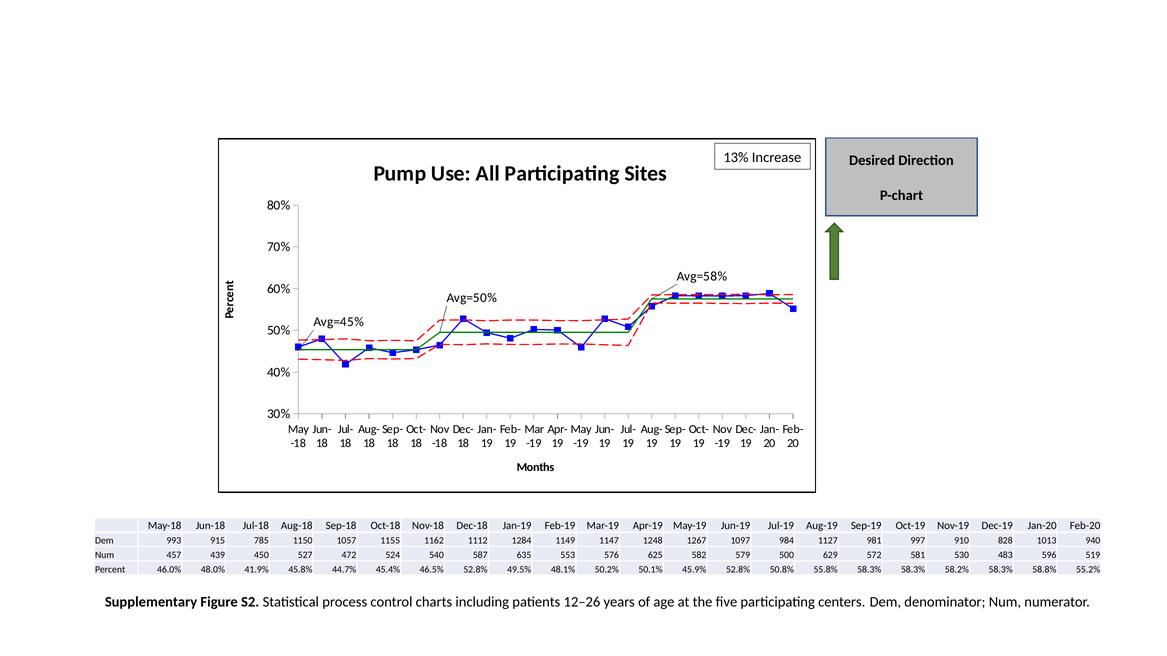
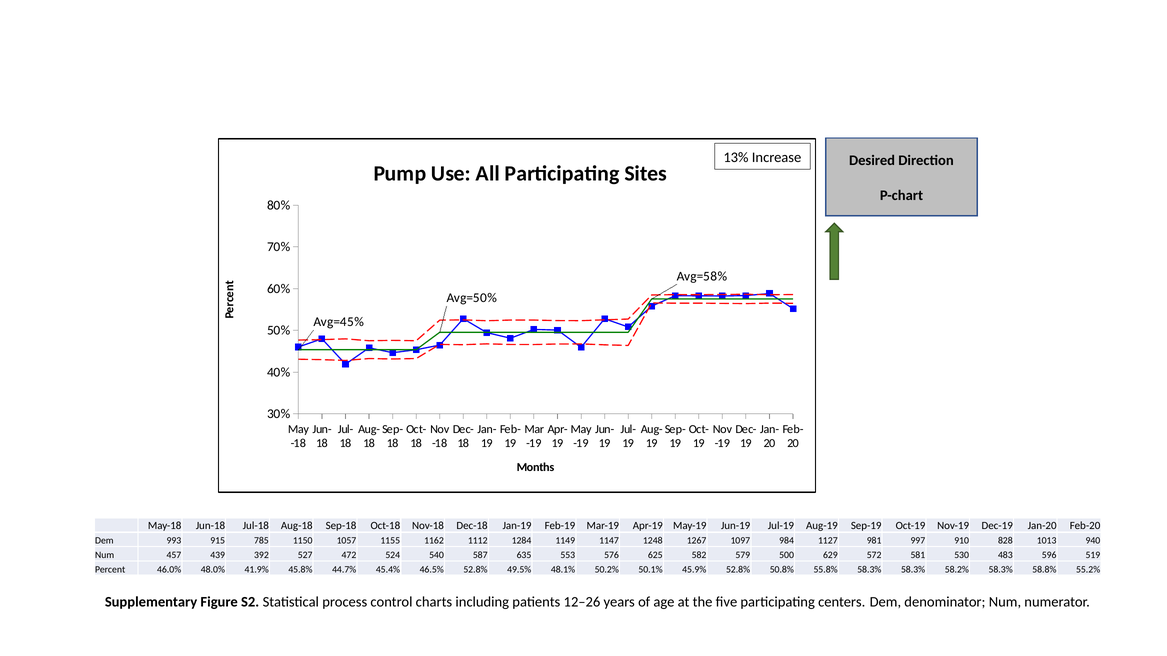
450: 450 -> 392 (261, 555)
